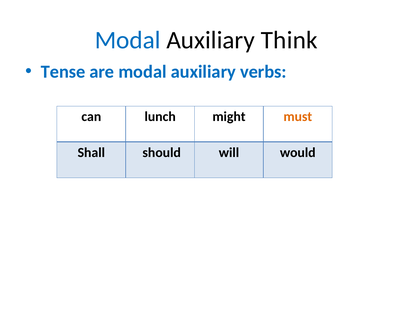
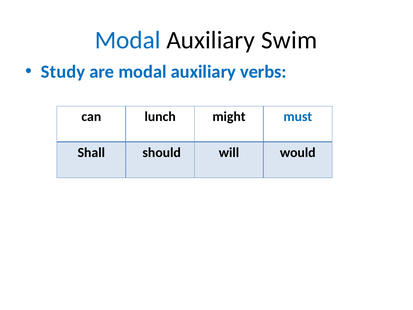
Think: Think -> Swim (289, 40)
Tense: Tense -> Study (63, 72)
must colour: orange -> blue (298, 117)
